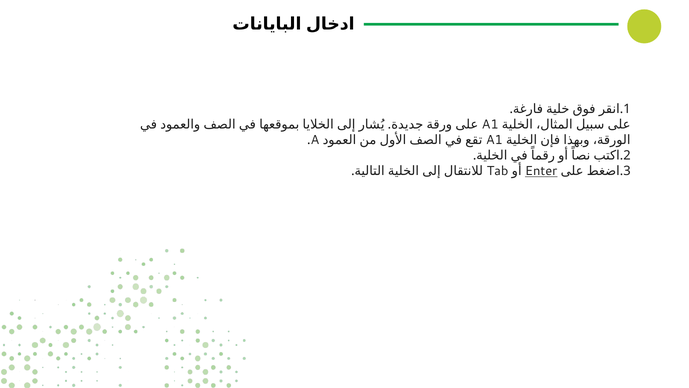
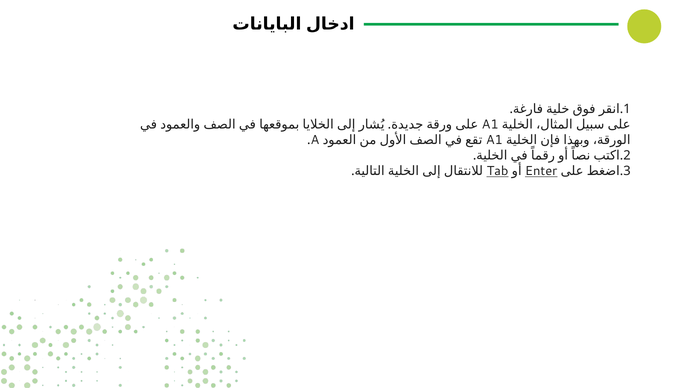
Tab underline: none -> present (498, 171)
